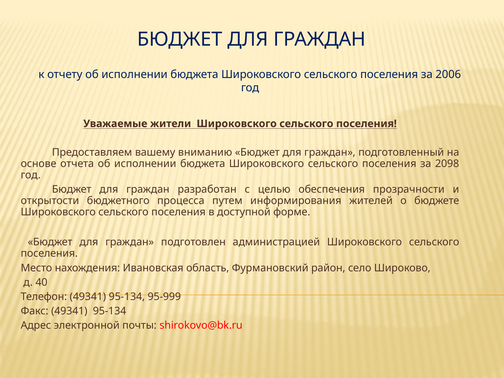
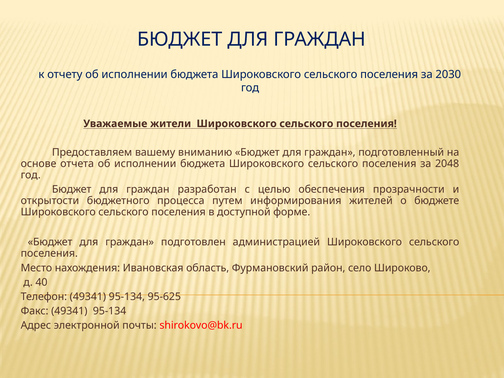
2006: 2006 -> 2030 (448, 75)
2098: 2098 -> 2048 (447, 164)
95-999: 95-999 -> 95-625 (164, 297)
